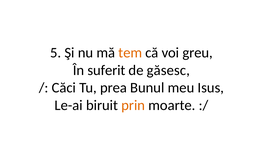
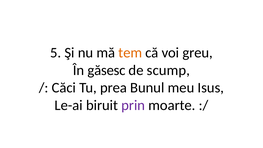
suferit: suferit -> găsesc (107, 70)
găsesc: găsesc -> scump (168, 70)
prin colour: orange -> purple (133, 105)
